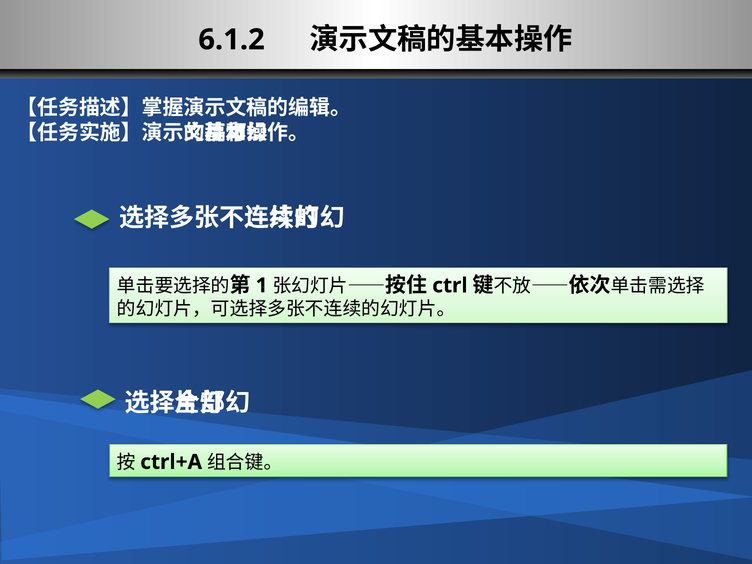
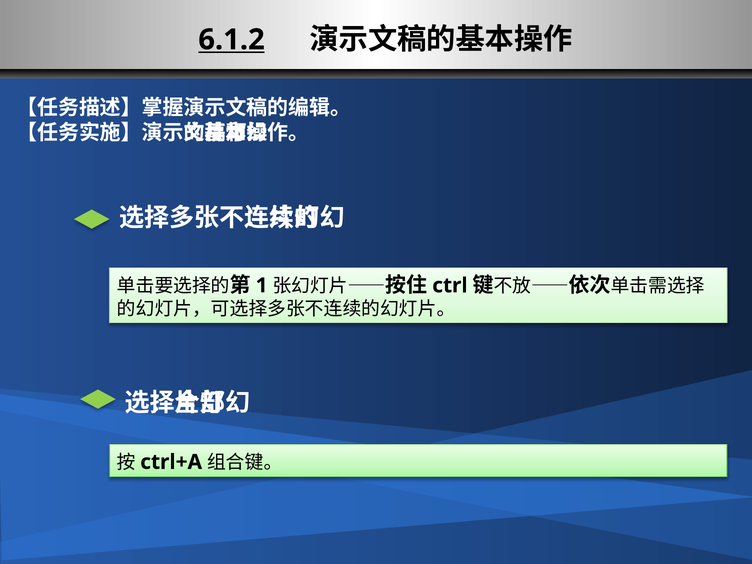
6.1.2 underline: none -> present (232, 40)
